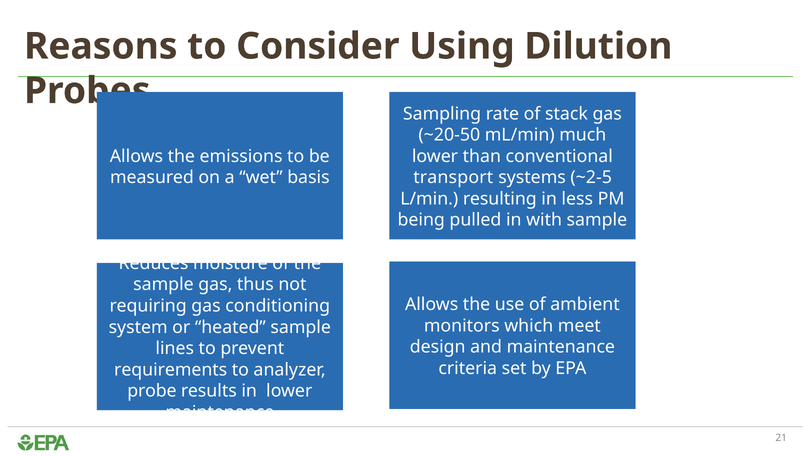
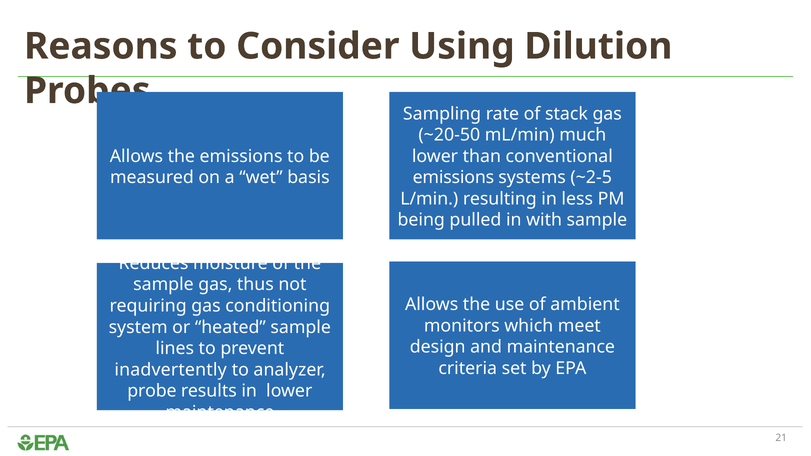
transport: transport -> emissions (453, 178)
requirements: requirements -> inadvertently (171, 370)
